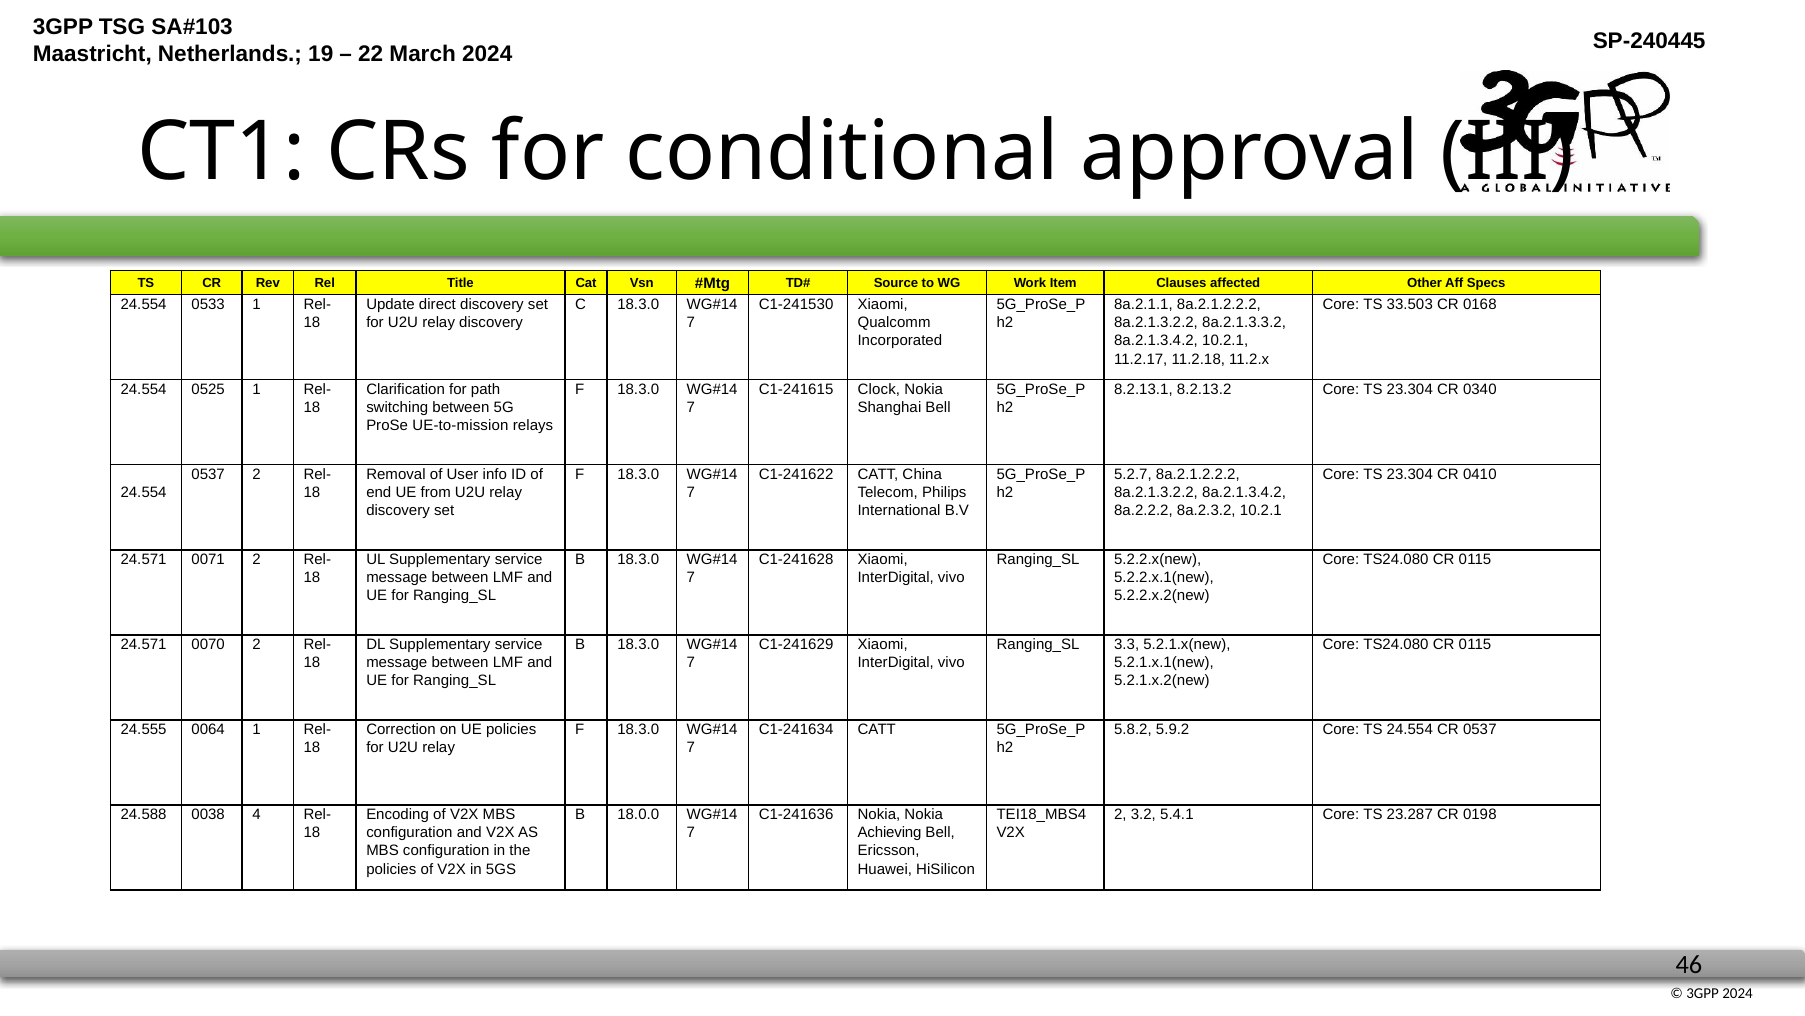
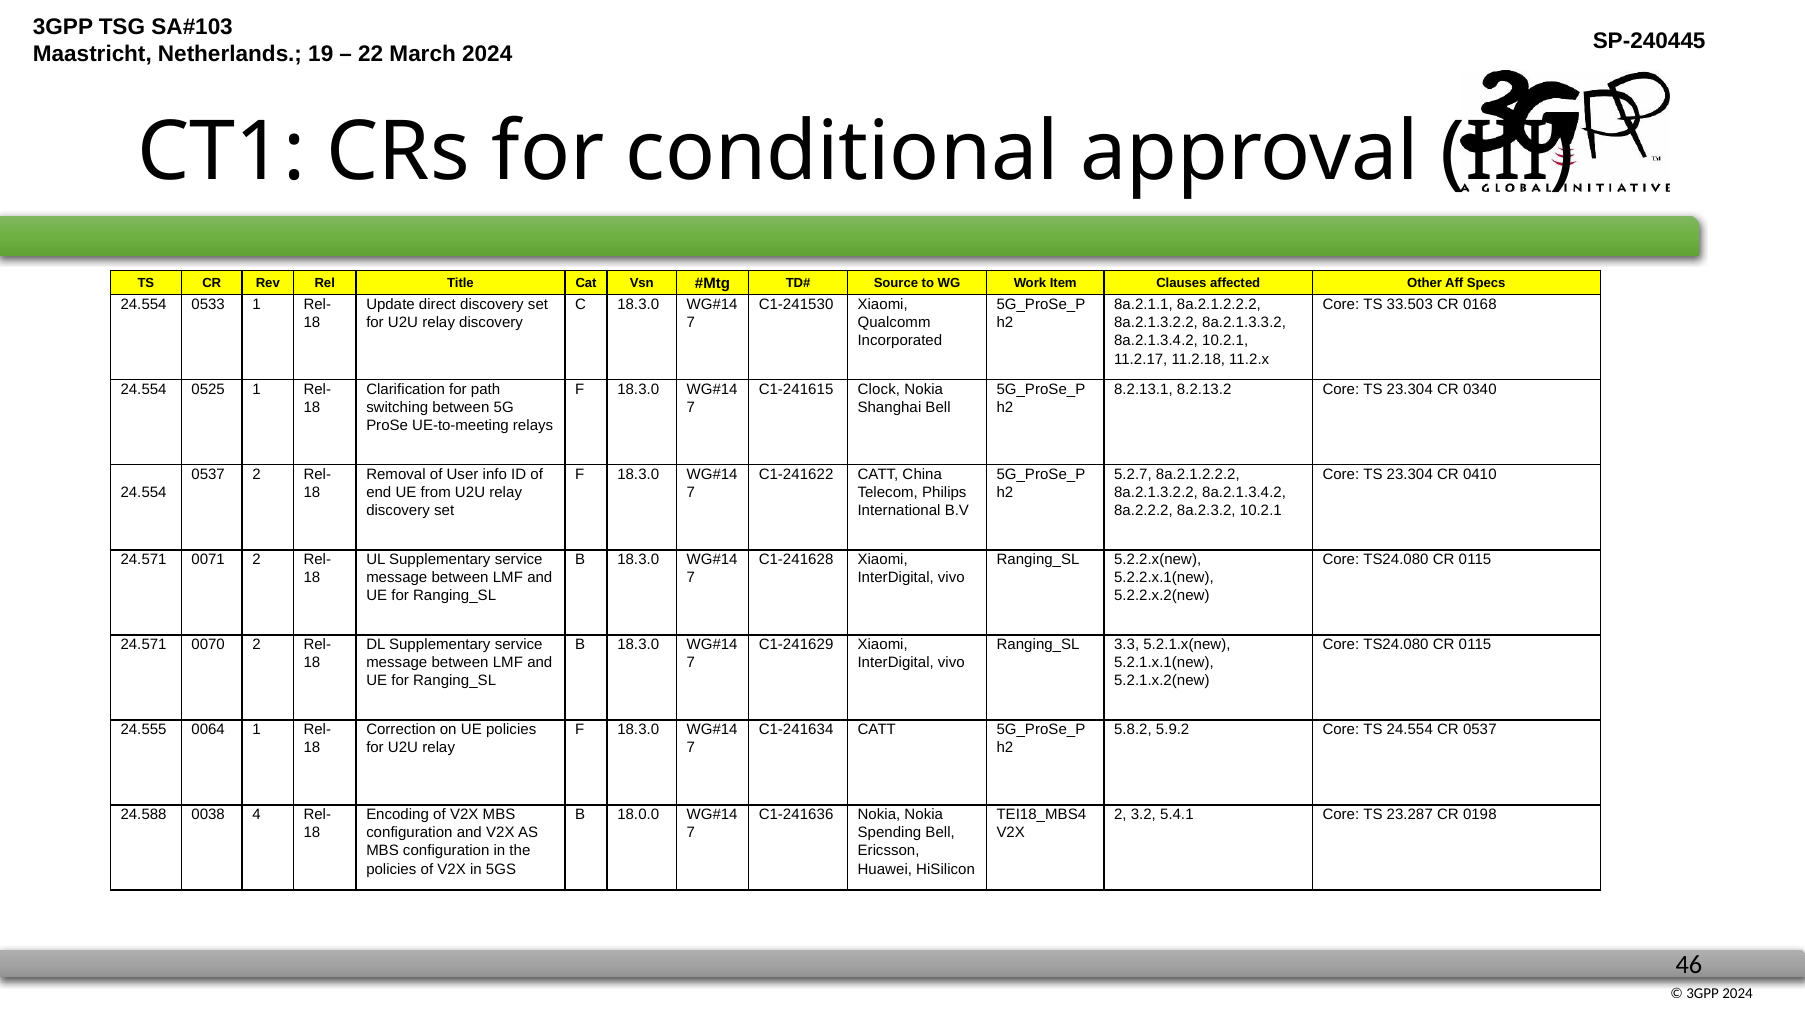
UE-to-mission: UE-to-mission -> UE-to-meeting (460, 426)
Achieving: Achieving -> Spending (889, 832)
